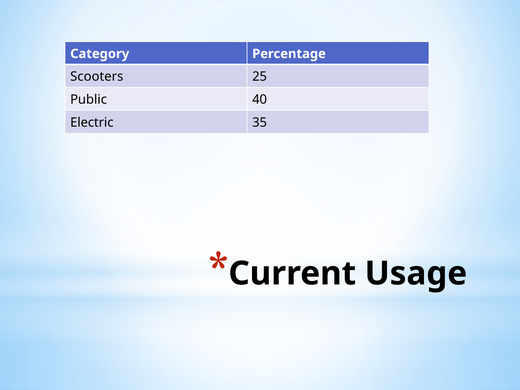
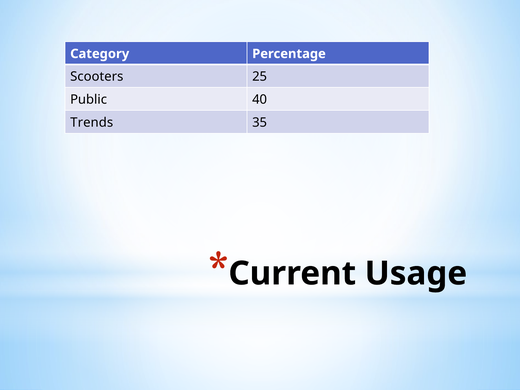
Electric: Electric -> Trends (92, 123)
